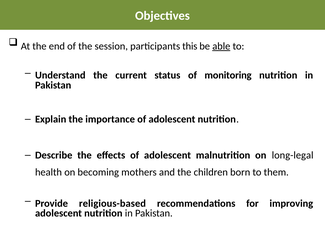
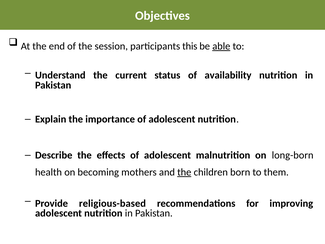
monitoring: monitoring -> availability (228, 75)
long-legal: long-legal -> long-born (293, 155)
the underline: none -> present (184, 172)
